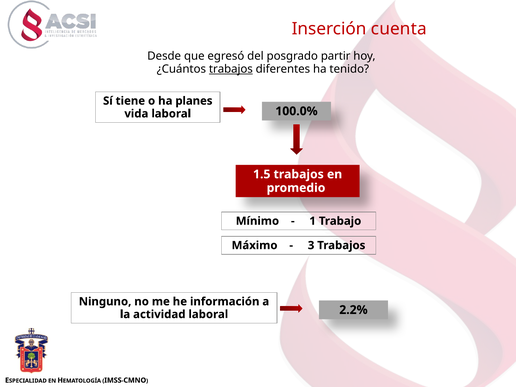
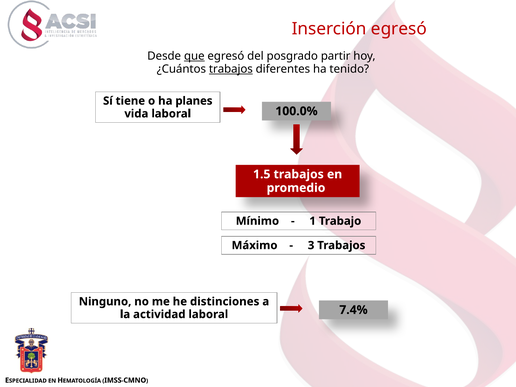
Inserción cuenta: cuenta -> egresó (399, 29)
que underline: none -> present (194, 56)
información: información -> distinciones (225, 302)
2.2%: 2.2% -> 7.4% (353, 310)
